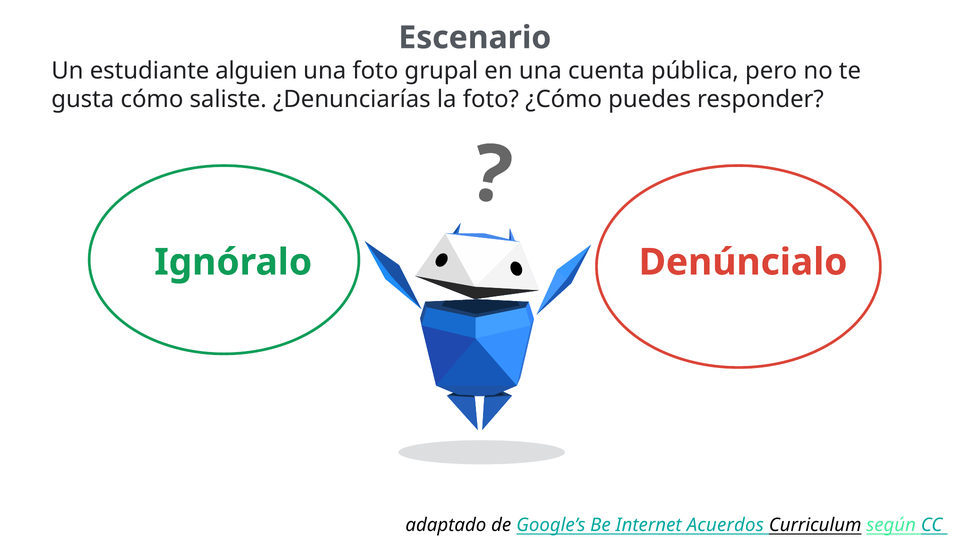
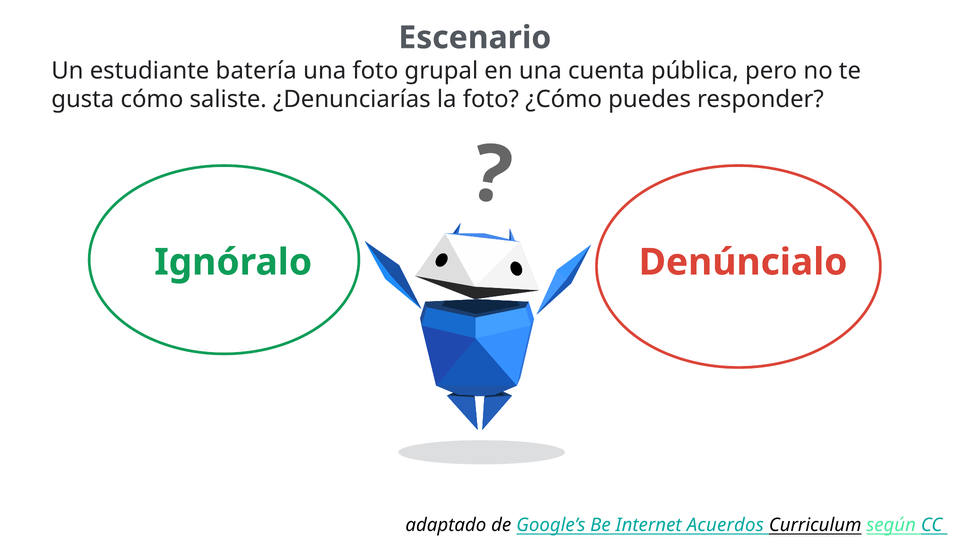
alguien: alguien -> batería (256, 71)
